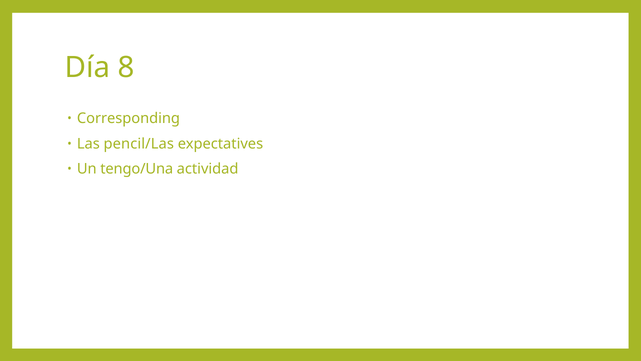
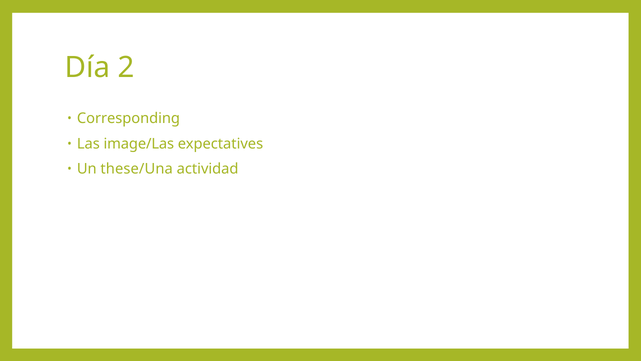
8: 8 -> 2 (126, 68)
pencil/Las: pencil/Las -> image/Las (139, 144)
tengo/Una: tengo/Una -> these/Una (137, 169)
